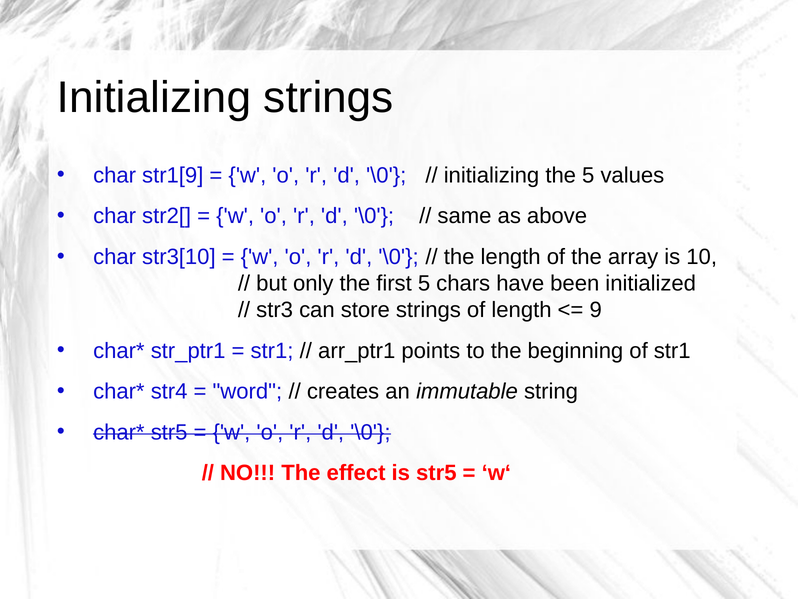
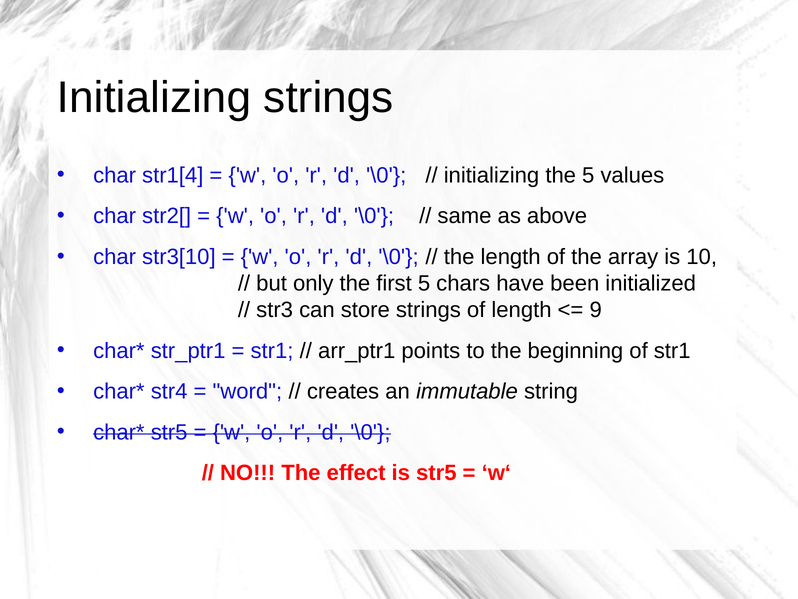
str1[9: str1[9 -> str1[4 (173, 175)
